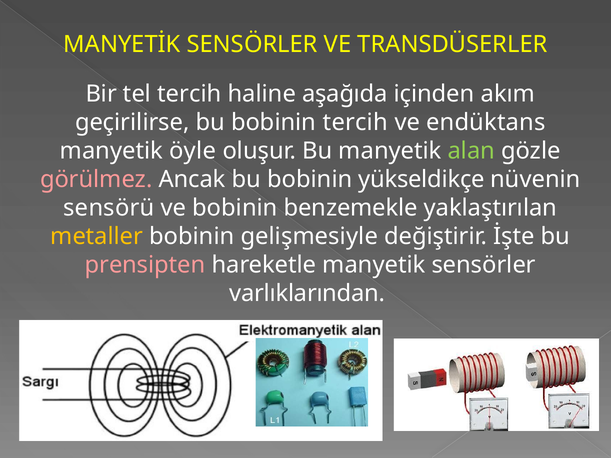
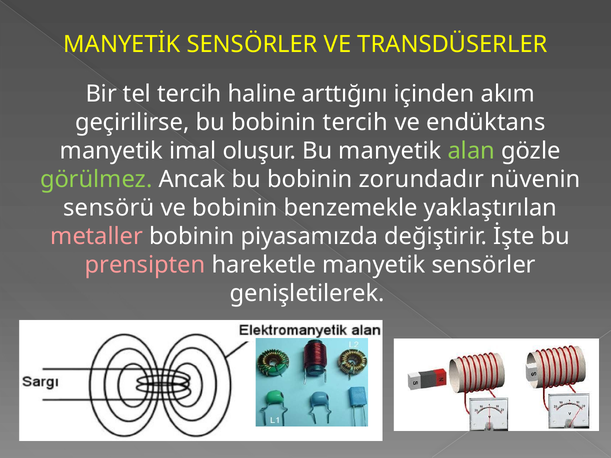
aşağıda: aşağıda -> arttığını (345, 94)
öyle: öyle -> imal (193, 151)
görülmez colour: pink -> light green (96, 180)
yükseldikçe: yükseldikçe -> zorundadır (421, 180)
metaller colour: yellow -> pink (97, 237)
gelişmesiyle: gelişmesiyle -> piyasamızda (309, 237)
varlıklarından: varlıklarından -> genişletilerek (307, 294)
